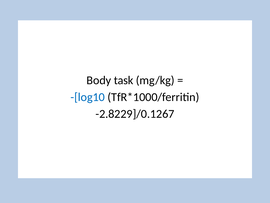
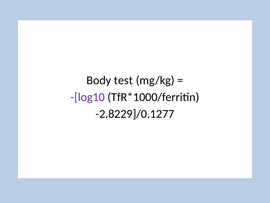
task: task -> test (123, 80)
-[log10 colour: blue -> purple (88, 97)
-2.8229]/0.1267: -2.8229]/0.1267 -> -2.8229]/0.1277 (135, 114)
